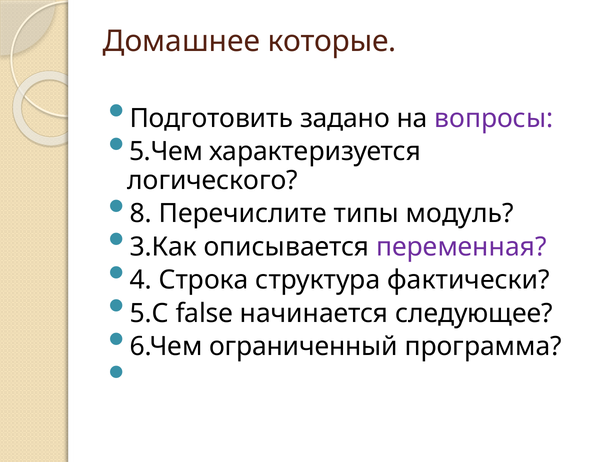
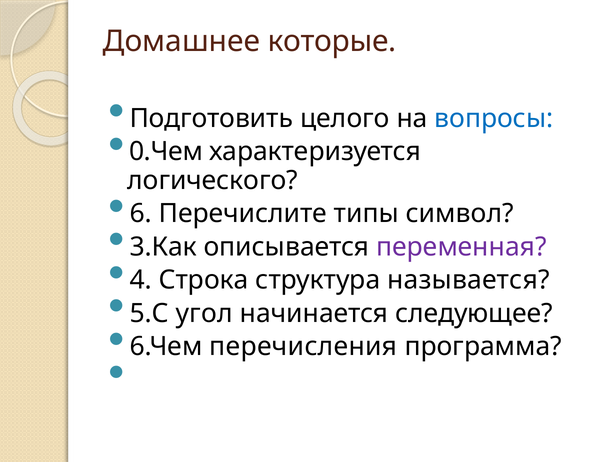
задано: задано -> целого (345, 118)
вопросы colour: purple -> blue (494, 118)
5.Чем: 5.Чем -> 0.Чем (166, 152)
8: 8 -> 6 (141, 214)
модуль: модуль -> символ (460, 214)
фактически: фактически -> называется (468, 280)
false: false -> угол (204, 313)
ограниченный: ограниченный -> перечисления (303, 347)
